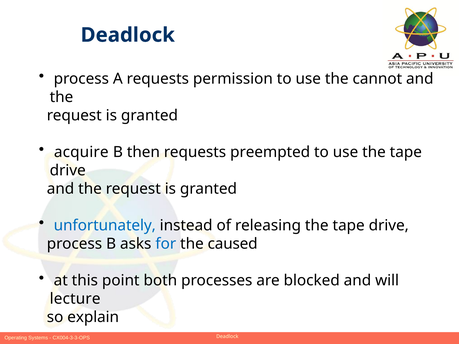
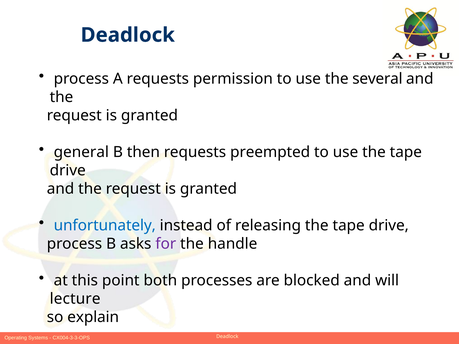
cannot: cannot -> several (377, 79)
acquire: acquire -> general (81, 152)
for colour: blue -> purple (166, 244)
caused: caused -> handle (233, 244)
